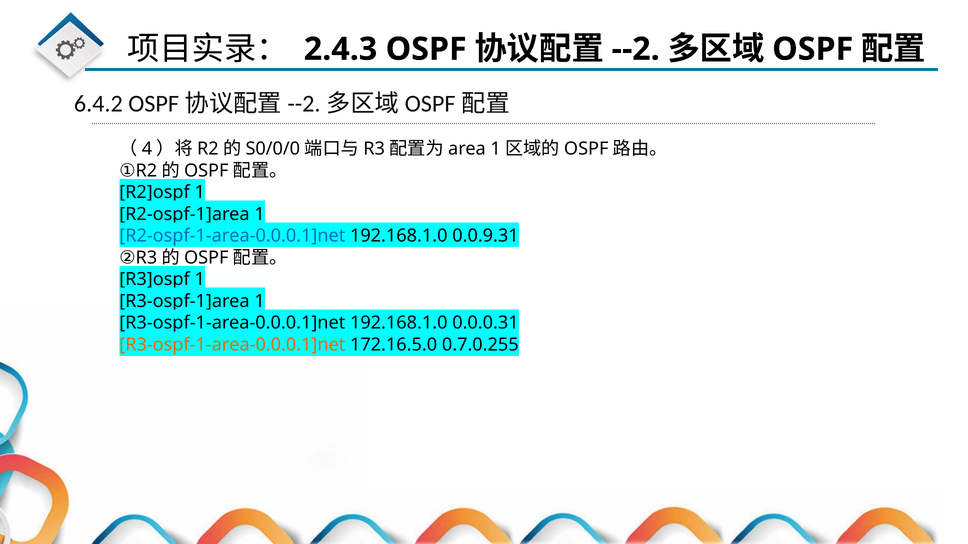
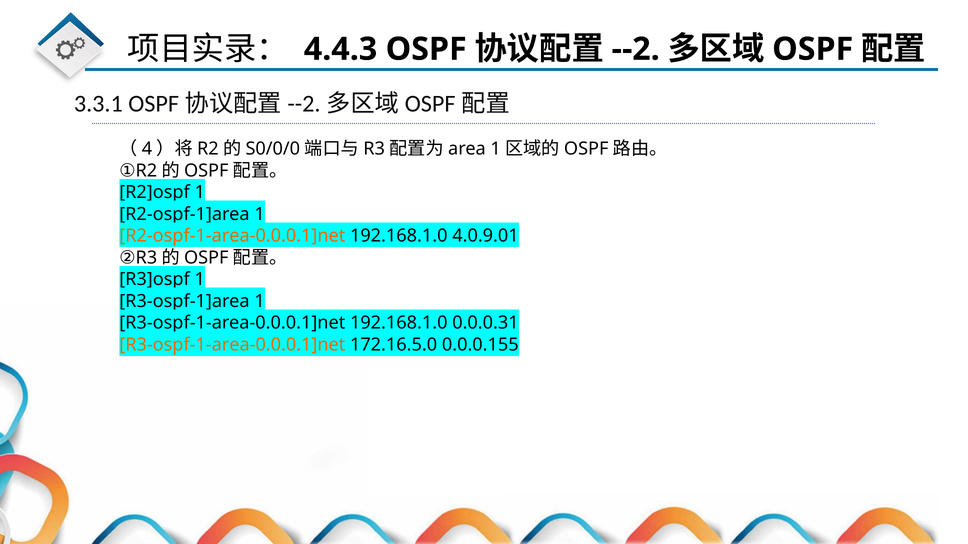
2.4.3: 2.4.3 -> 4.4.3 (341, 49)
6.4.2: 6.4.2 -> 3.3.1 (98, 104)
R2-ospf-1-area-0.0.0.1]net colour: blue -> orange (232, 236)
0.0.9.31: 0.0.9.31 -> 4.0.9.01 (485, 236)
0.7.0.255: 0.7.0.255 -> 0.0.0.155 (480, 345)
